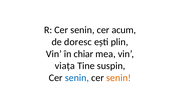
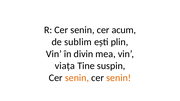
doresc: doresc -> sublim (78, 42)
chiar: chiar -> divin (83, 54)
senin colour: blue -> orange (77, 78)
